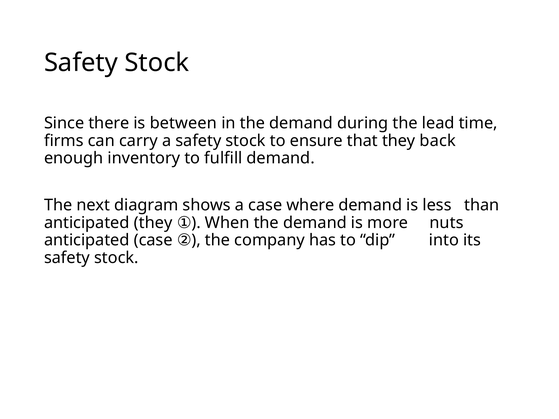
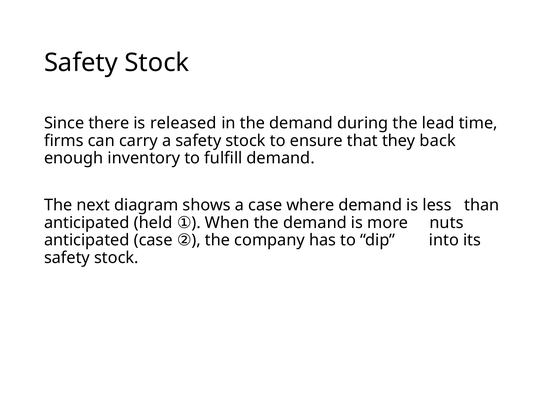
between: between -> released (183, 123)
anticipated they: they -> held (153, 223)
